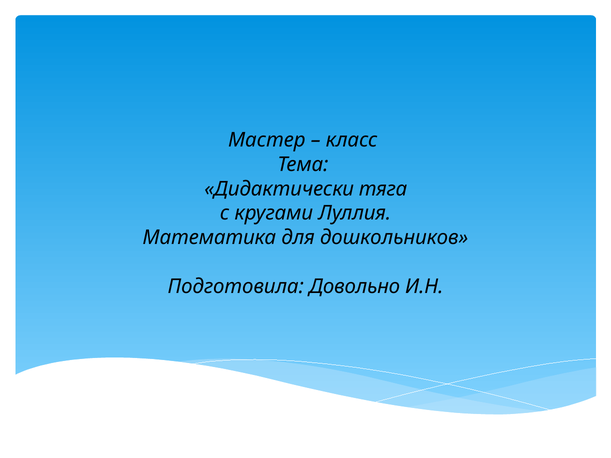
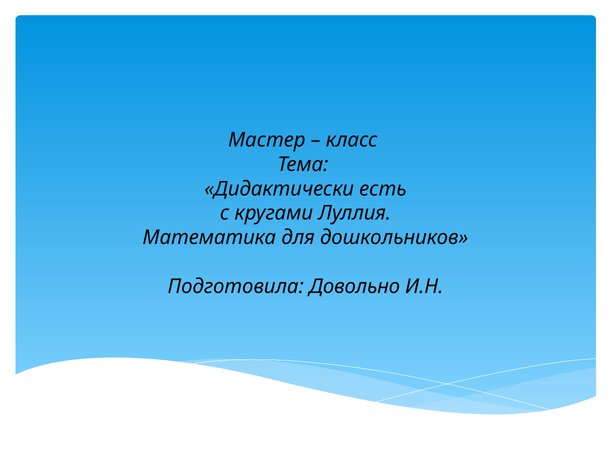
тяга: тяга -> есть (383, 189)
